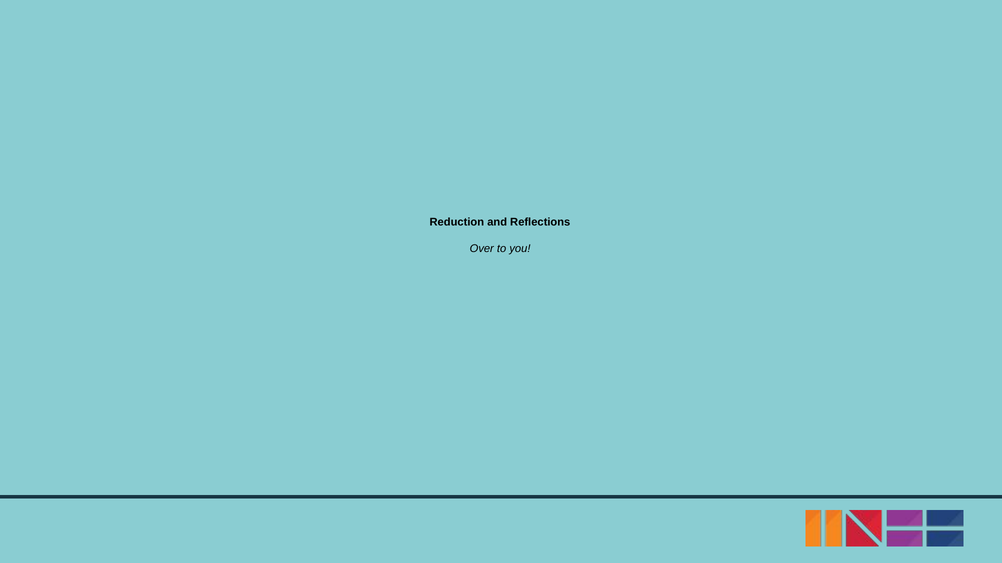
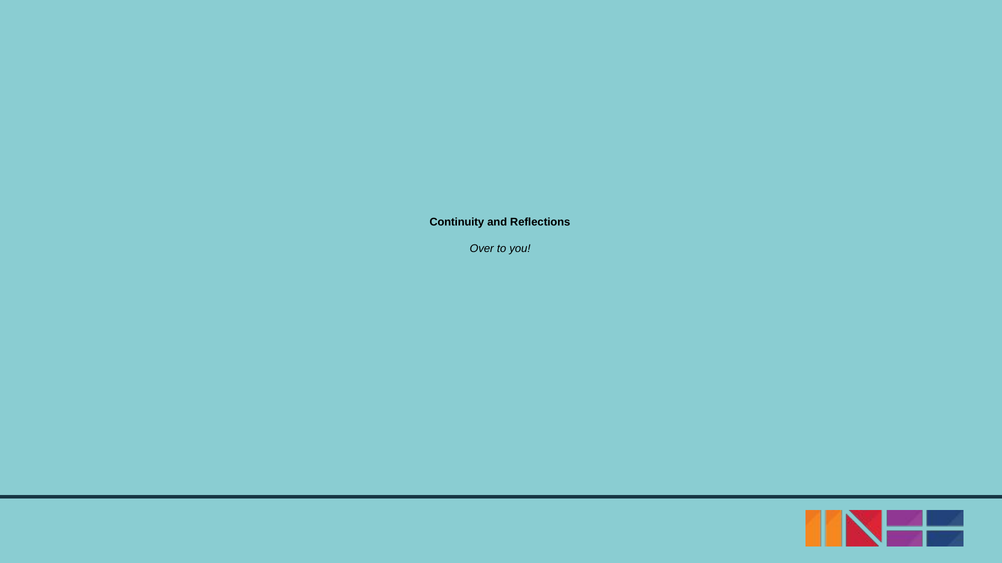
Reduction: Reduction -> Continuity (457, 222)
